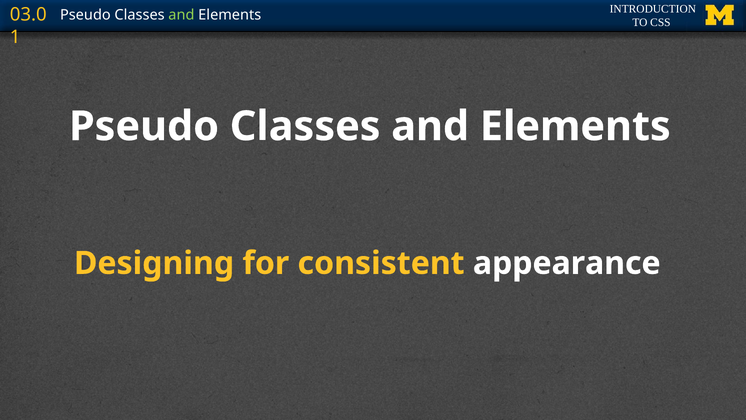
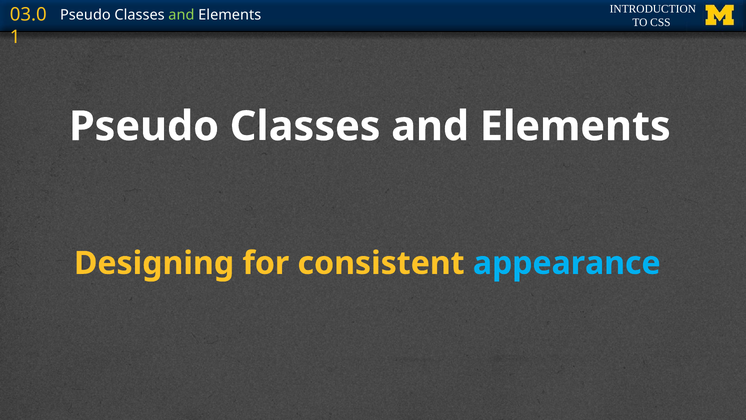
appearance colour: white -> light blue (567, 263)
